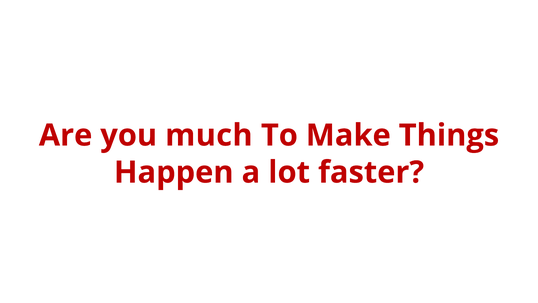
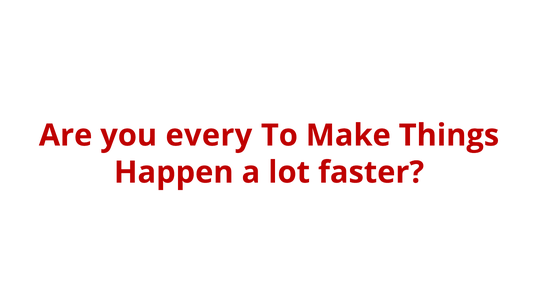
much: much -> every (209, 135)
